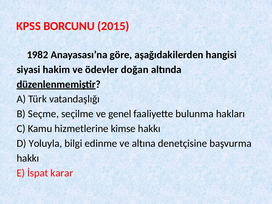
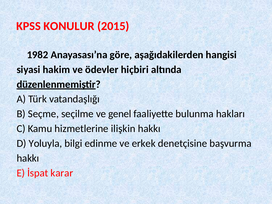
BORCUNU: BORCUNU -> KONULUR (69, 26)
doğan: doğan -> hiçbiri (135, 70)
kimse: kimse -> ilişkin (123, 129)
altına: altına -> erkek (144, 143)
